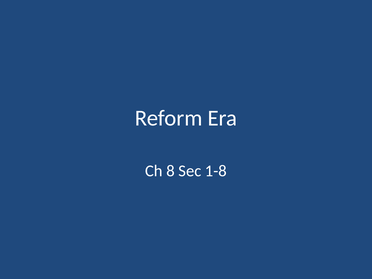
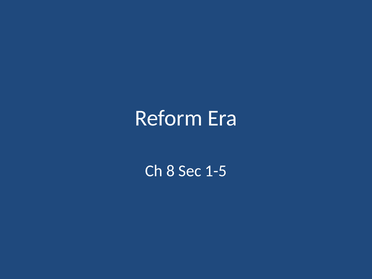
1-8: 1-8 -> 1-5 (216, 171)
